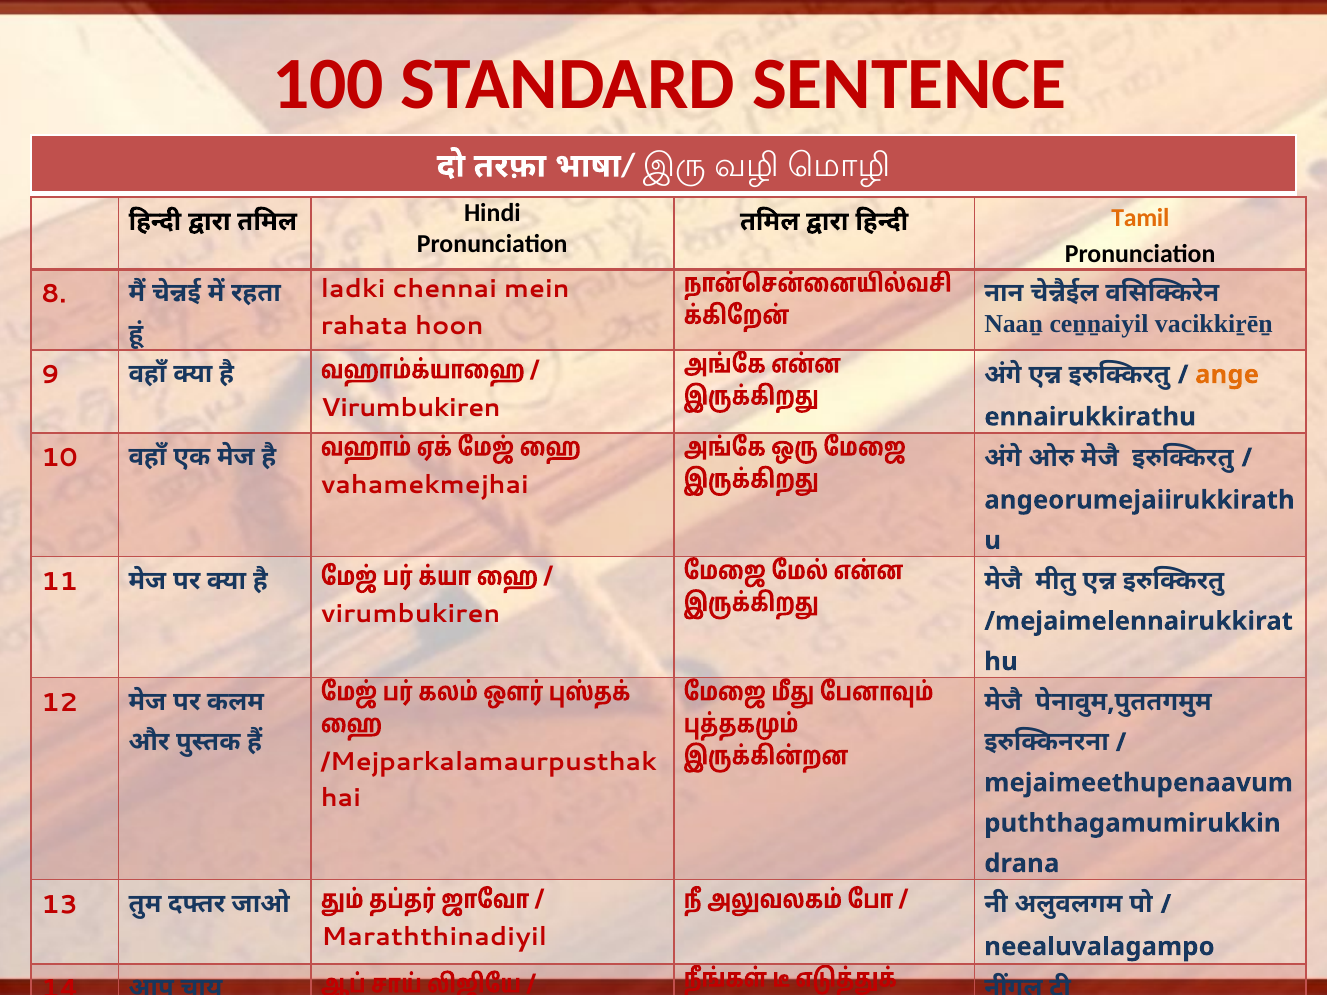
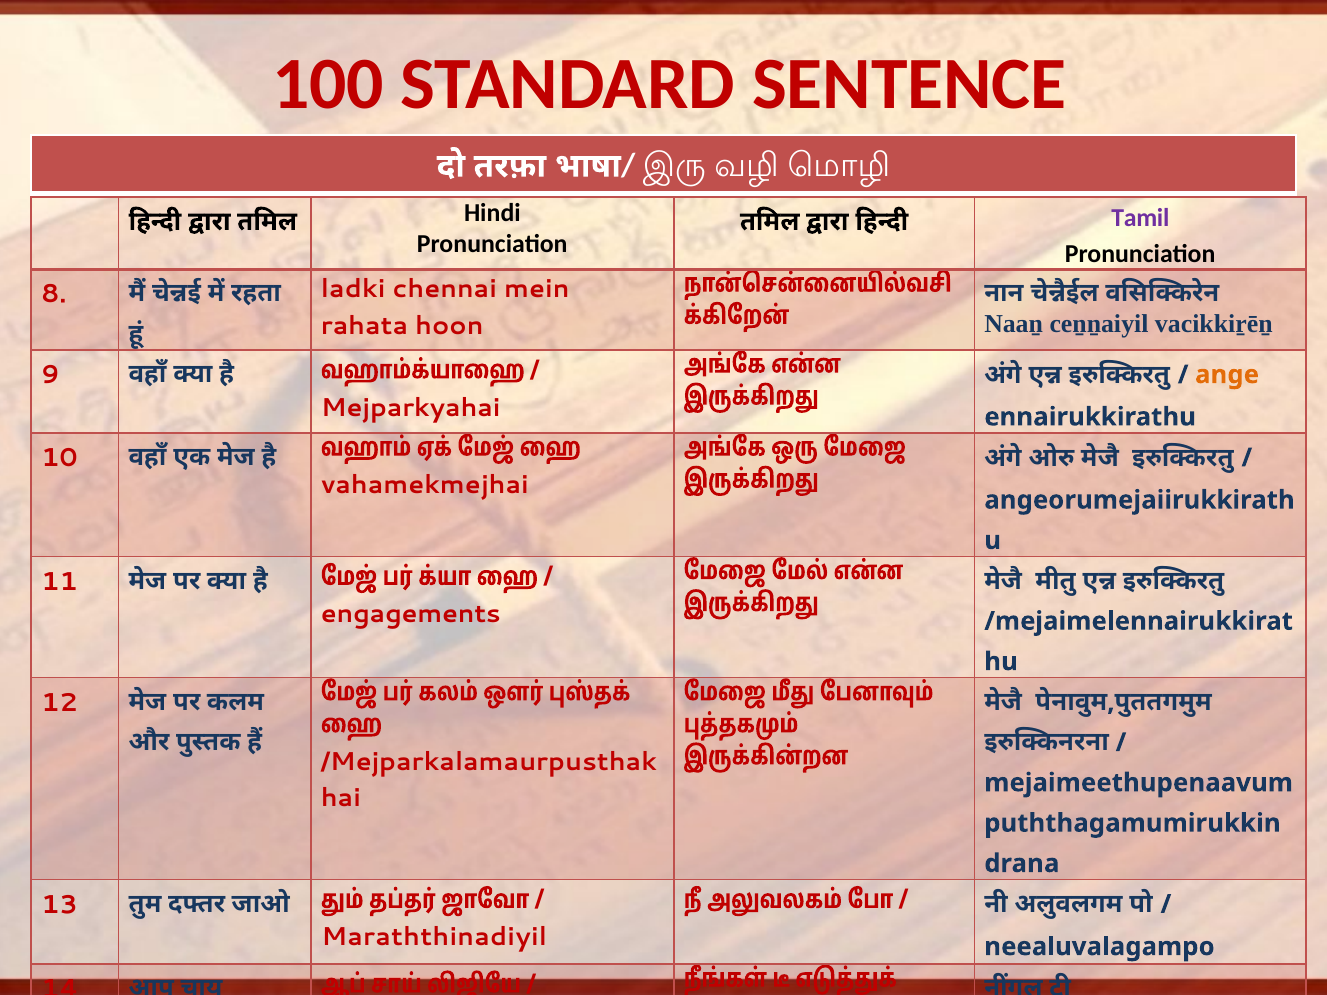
Tamil colour: orange -> purple (1140, 218)
Virumbukiren: Virumbukiren -> Mejparkyahai (411, 408)
virumbukiren: virumbukiren -> engagements (411, 614)
